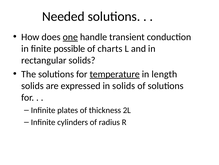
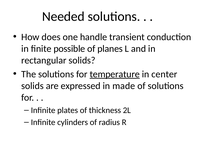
one underline: present -> none (70, 37)
charts: charts -> planes (110, 48)
length: length -> center (164, 74)
in solids: solids -> made (124, 85)
